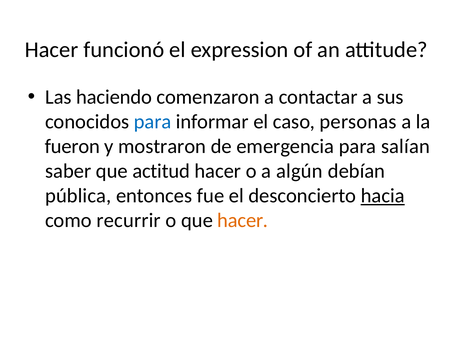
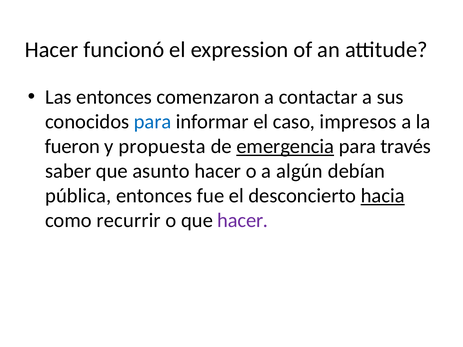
Las haciendo: haciendo -> entonces (114, 97)
personas: personas -> impresos (358, 122)
mostraron: mostraron -> propuesta (162, 147)
emergencia underline: none -> present (285, 147)
salían: salían -> través (406, 147)
actitud: actitud -> asunto (161, 171)
hacer colour: orange -> purple (243, 221)
